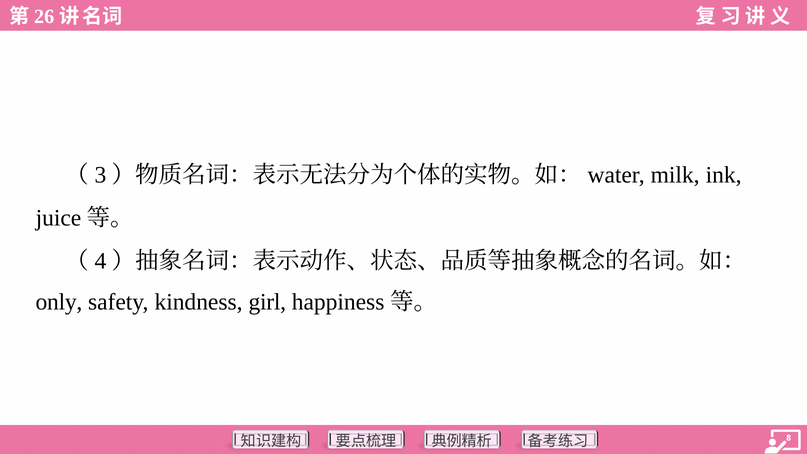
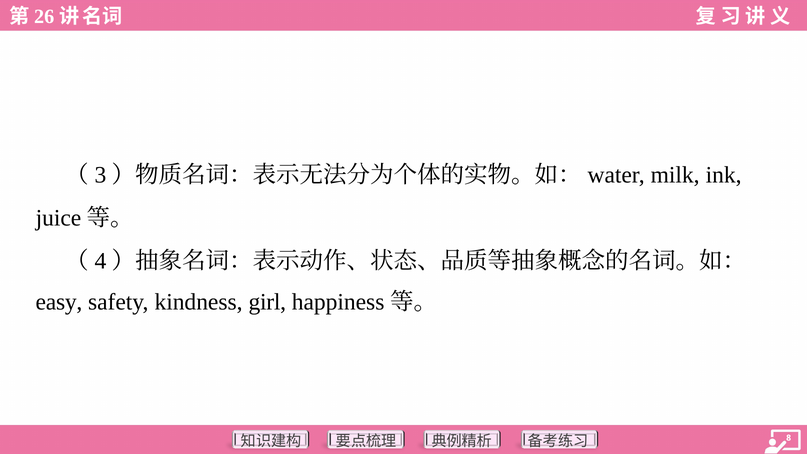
only: only -> easy (59, 302)
